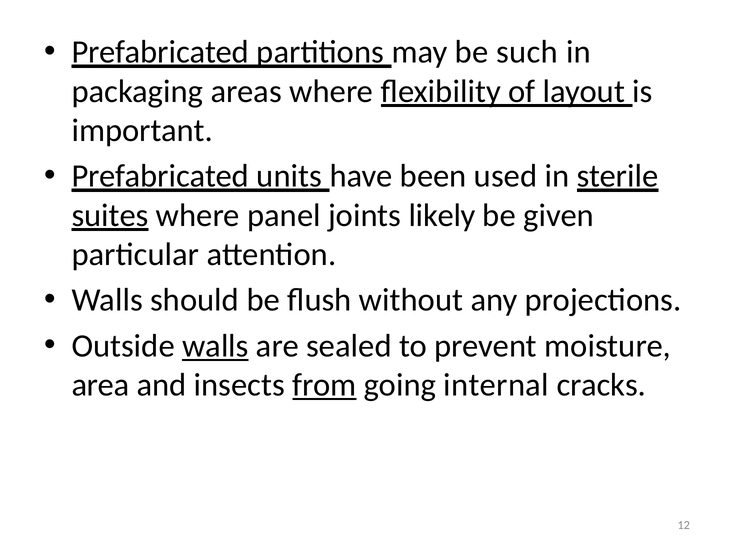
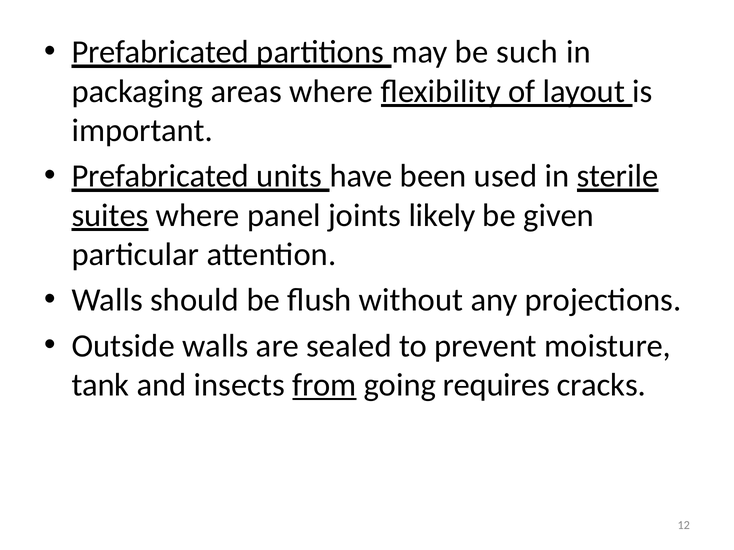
walls underline: present -> none (215, 346)
area: area -> tank (100, 385)
internal: internal -> requires (496, 385)
